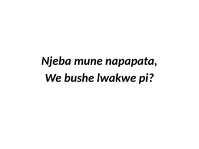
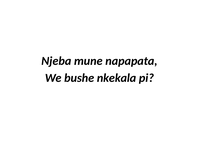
lwakwe: lwakwe -> nkekala (117, 78)
